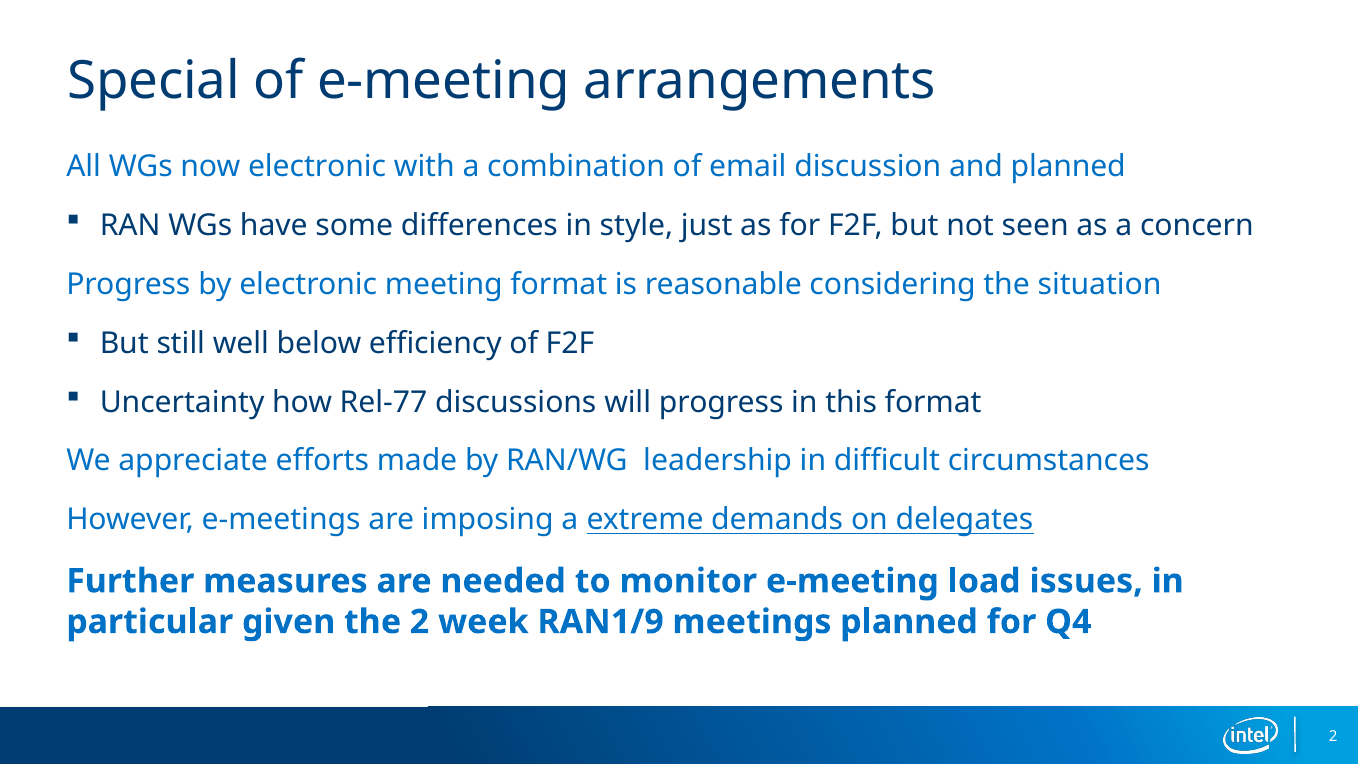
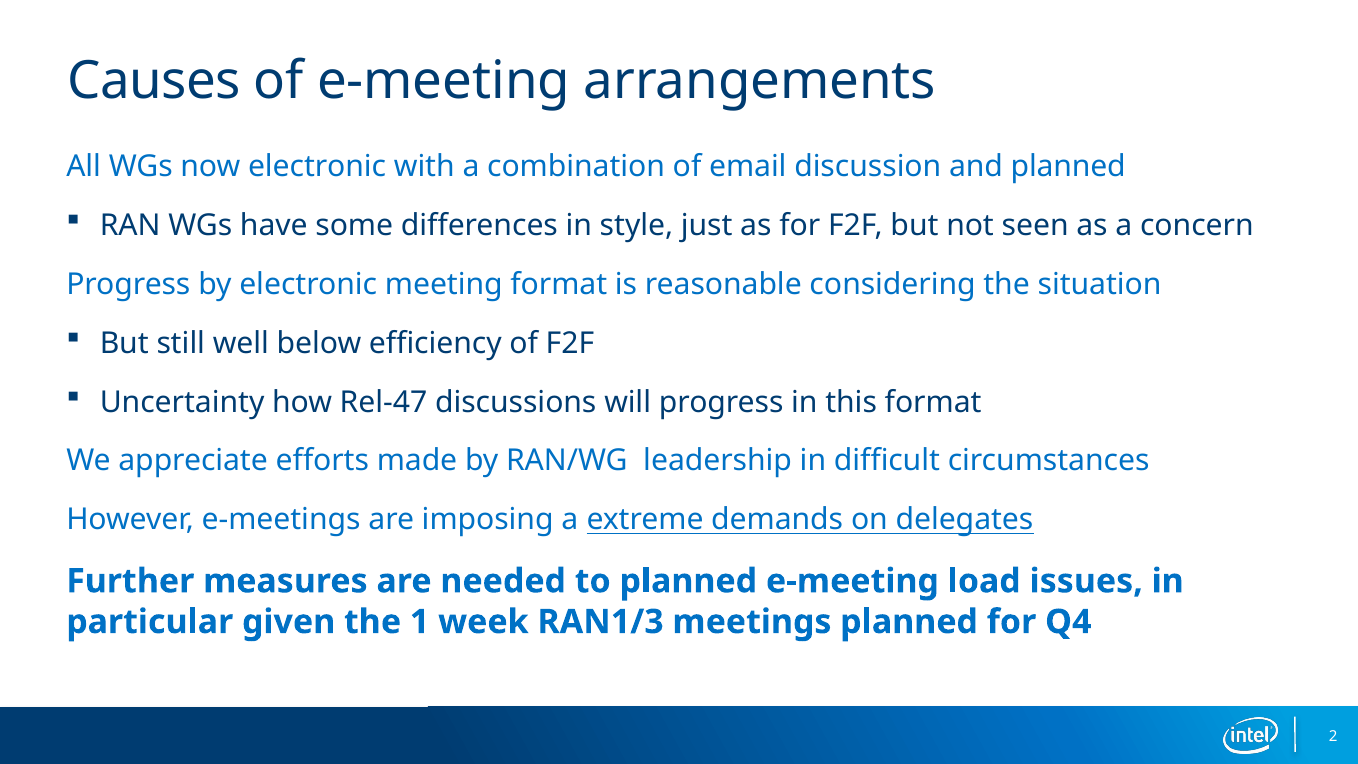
Special: Special -> Causes (154, 81)
Rel-77: Rel-77 -> Rel-47 (383, 402)
to monitor: monitor -> planned (688, 581)
the 2: 2 -> 1 (420, 622)
RAN1/9: RAN1/9 -> RAN1/3 (601, 622)
